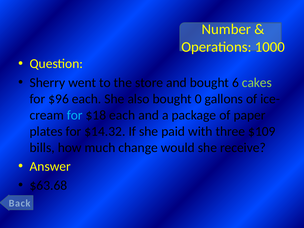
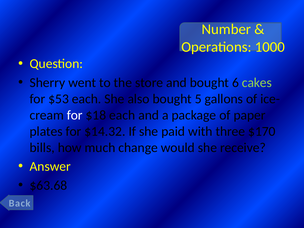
$96: $96 -> $53 (59, 99)
0: 0 -> 5 (198, 99)
for colour: light blue -> white (75, 115)
$109: $109 -> $170 (262, 131)
